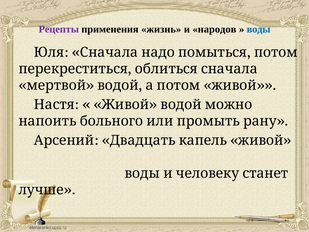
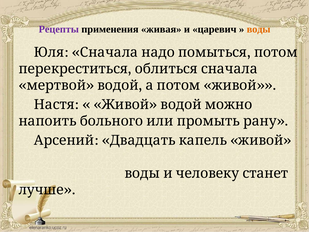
жизнь: жизнь -> живая (161, 29)
народов: народов -> царевич (214, 29)
воды colour: blue -> orange (259, 29)
